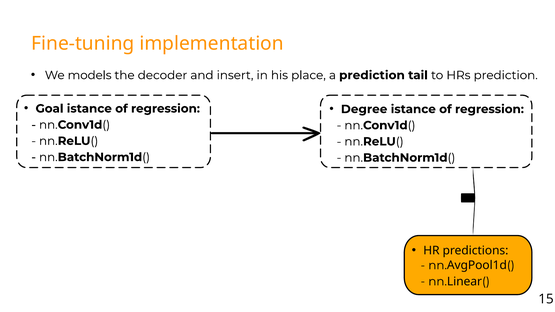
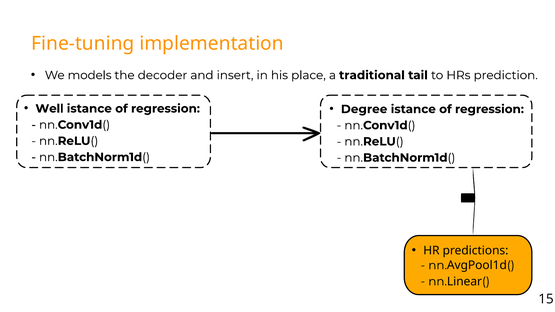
a prediction: prediction -> traditional (372, 75)
Goal: Goal -> Well (50, 109)
